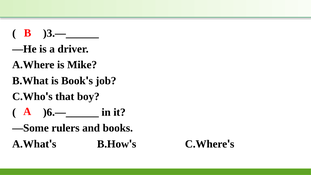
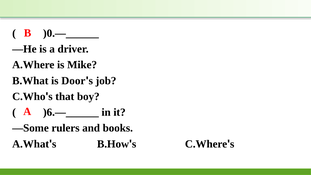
)3.—______: )3.—______ -> )0.—______ (71, 33)
Book: Book -> Door (73, 81)
